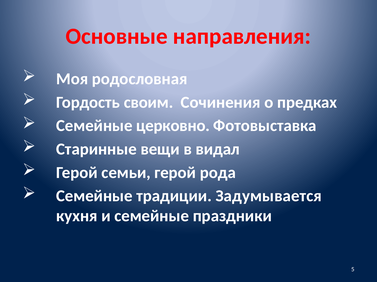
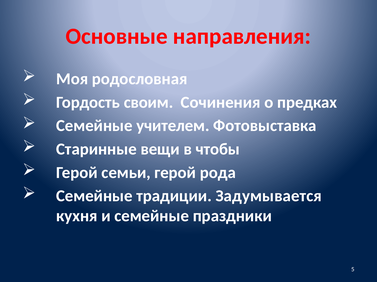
церковно: церковно -> учителем (173, 126)
видал: видал -> чтобы (218, 149)
